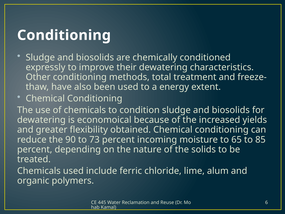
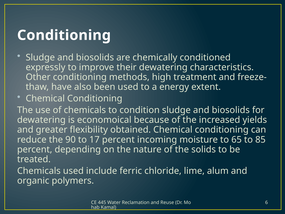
total: total -> high (162, 77)
73: 73 -> 17 (94, 139)
